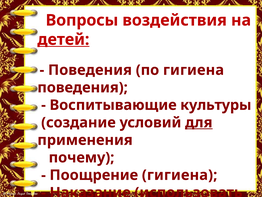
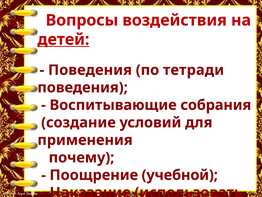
по гигиена: гигиена -> тетради (193, 70)
культуры: культуры -> собрания (216, 105)
для underline: present -> none (199, 122)
Поощрение гигиена: гигиена -> учебной (180, 175)
